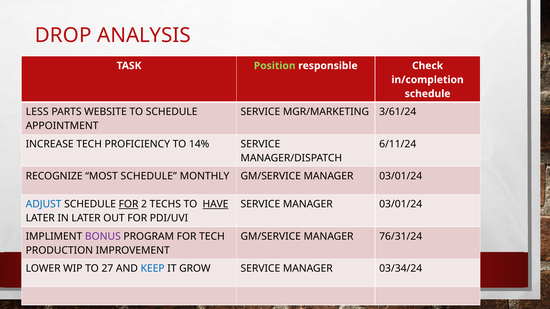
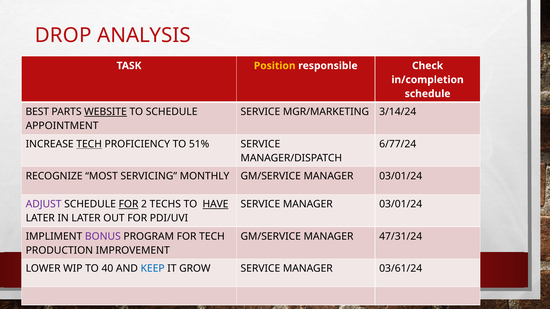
Position colour: light green -> yellow (275, 66)
LESS: LESS -> BEST (37, 112)
WEBSITE underline: none -> present (106, 112)
3/61/24: 3/61/24 -> 3/14/24 (398, 112)
TECH underline: none -> present (89, 144)
14%: 14% -> 51% (199, 144)
6/11/24: 6/11/24 -> 6/77/24 (398, 144)
MOST SCHEDULE: SCHEDULE -> SERVICING (149, 176)
ADJUST colour: blue -> purple (44, 204)
76/31/24: 76/31/24 -> 47/31/24 (401, 237)
27: 27 -> 40 (107, 269)
03/34/24: 03/34/24 -> 03/61/24 (401, 269)
